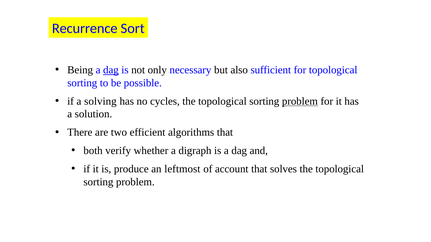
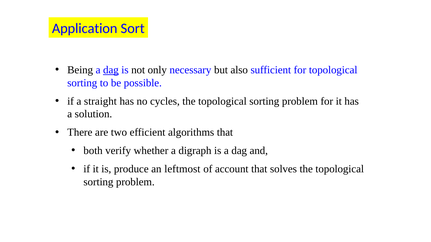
Recurrence: Recurrence -> Application (85, 29)
solving: solving -> straight (100, 101)
problem underline: present -> none (300, 101)
